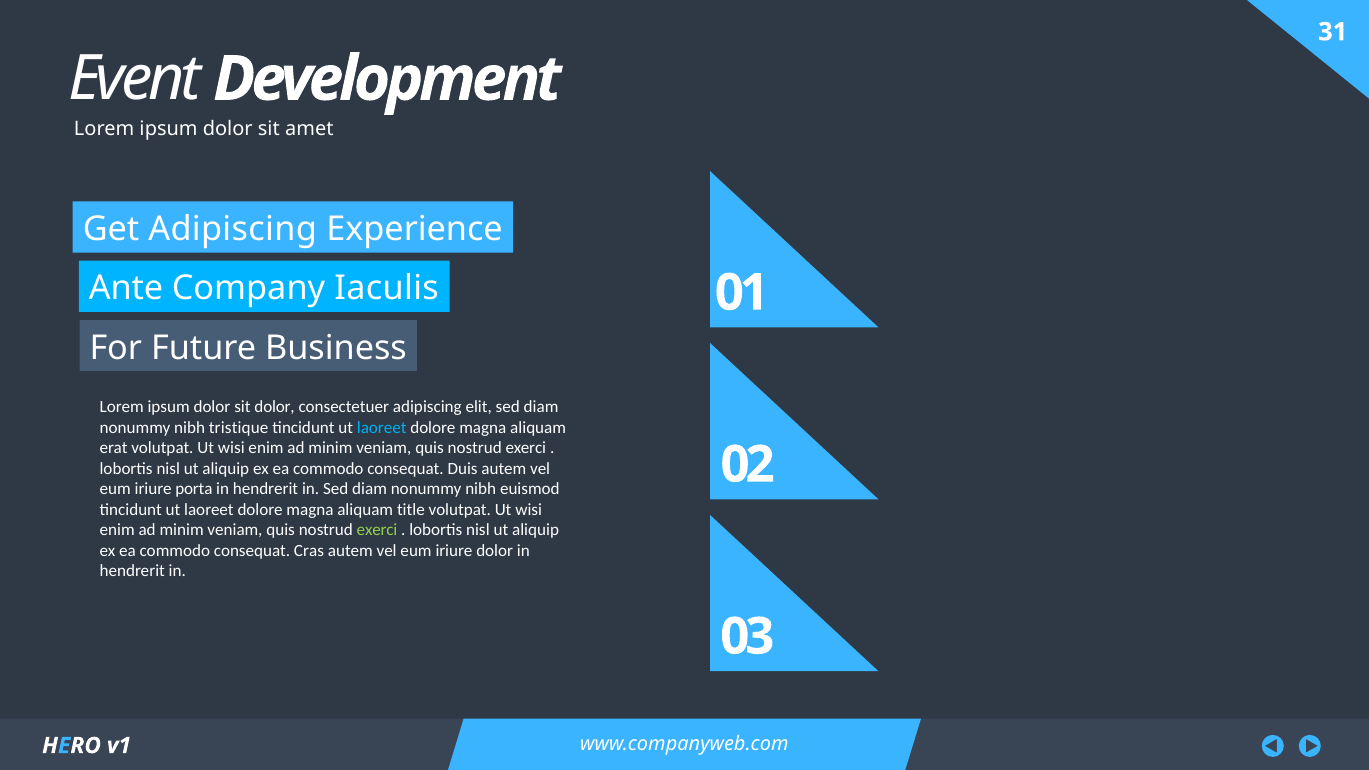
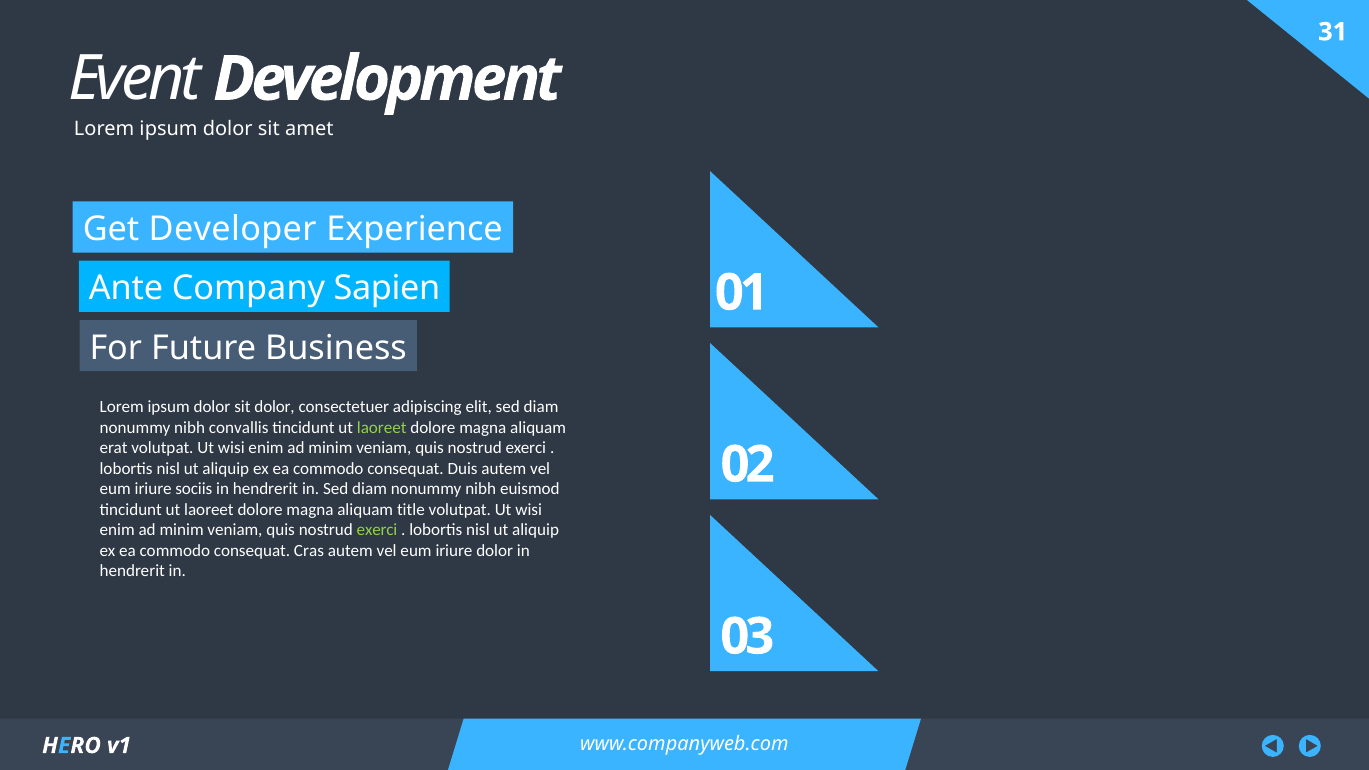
Get Adipiscing: Adipiscing -> Developer (233, 230)
Iaculis: Iaculis -> Sapien (387, 289)
tristique: tristique -> convallis (239, 427)
laoreet colour: light blue -> light green (382, 427)
porta: porta -> sociis (194, 489)
